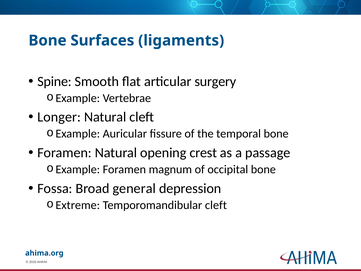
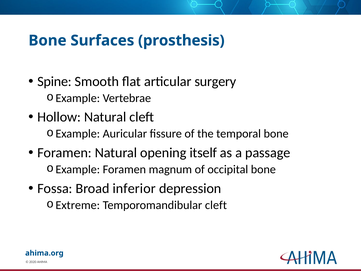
ligaments: ligaments -> prosthesis (181, 40)
Longer: Longer -> Hollow (59, 117)
crest: crest -> itself (203, 153)
general: general -> inferior (134, 188)
